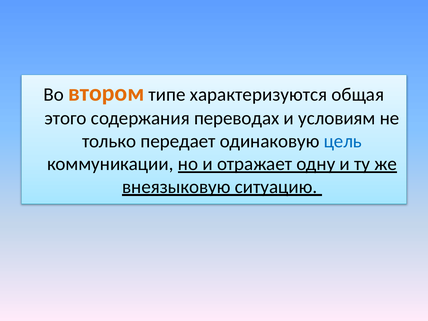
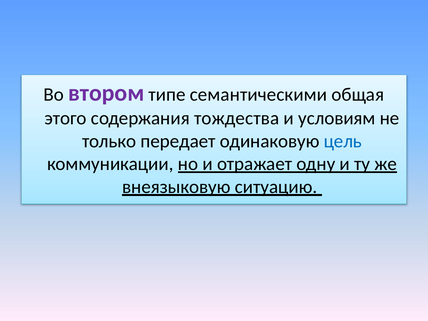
втором colour: orange -> purple (106, 93)
характеризуются: характеризуются -> семантическими (258, 95)
переводах: переводах -> тождества (237, 118)
